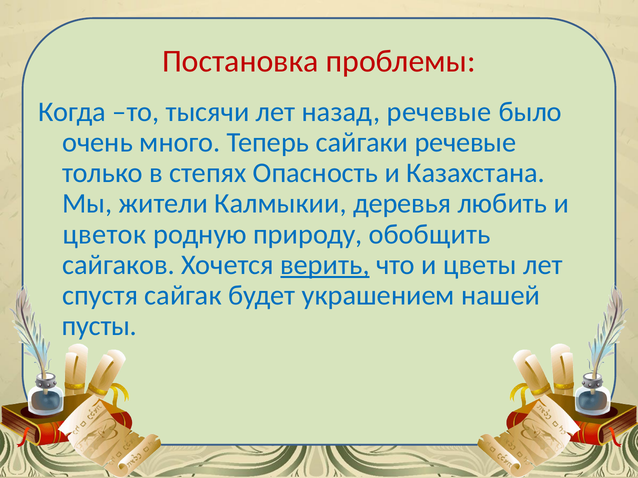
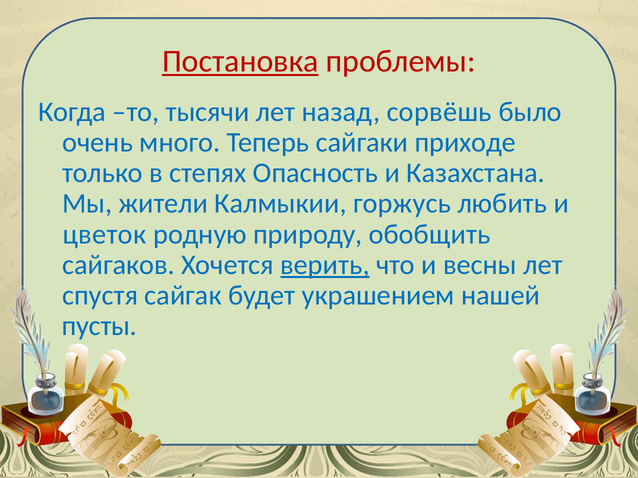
Постановка underline: none -> present (240, 61)
назад речевые: речевые -> сорвёшь (439, 112)
сайгаки речевые: речевые -> приходе (465, 143)
деревья: деревья -> горжусь (402, 204)
цветы: цветы -> весны (480, 265)
